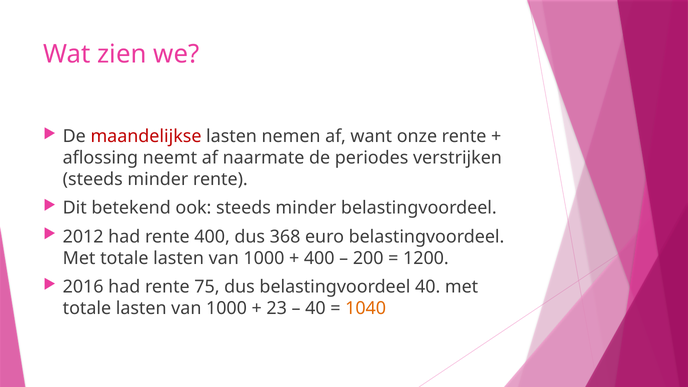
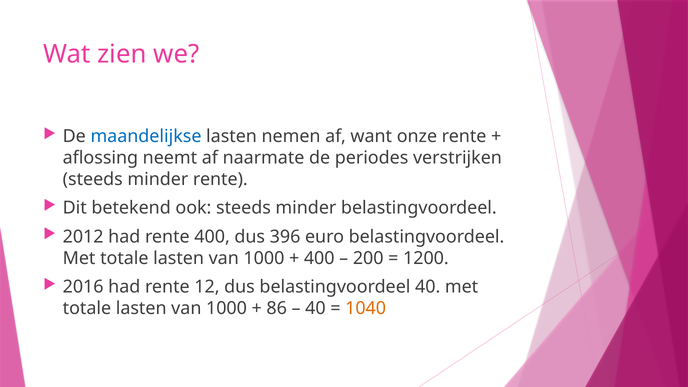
maandelijkse colour: red -> blue (146, 136)
368: 368 -> 396 (285, 237)
75: 75 -> 12 (207, 287)
23: 23 -> 86 (277, 308)
